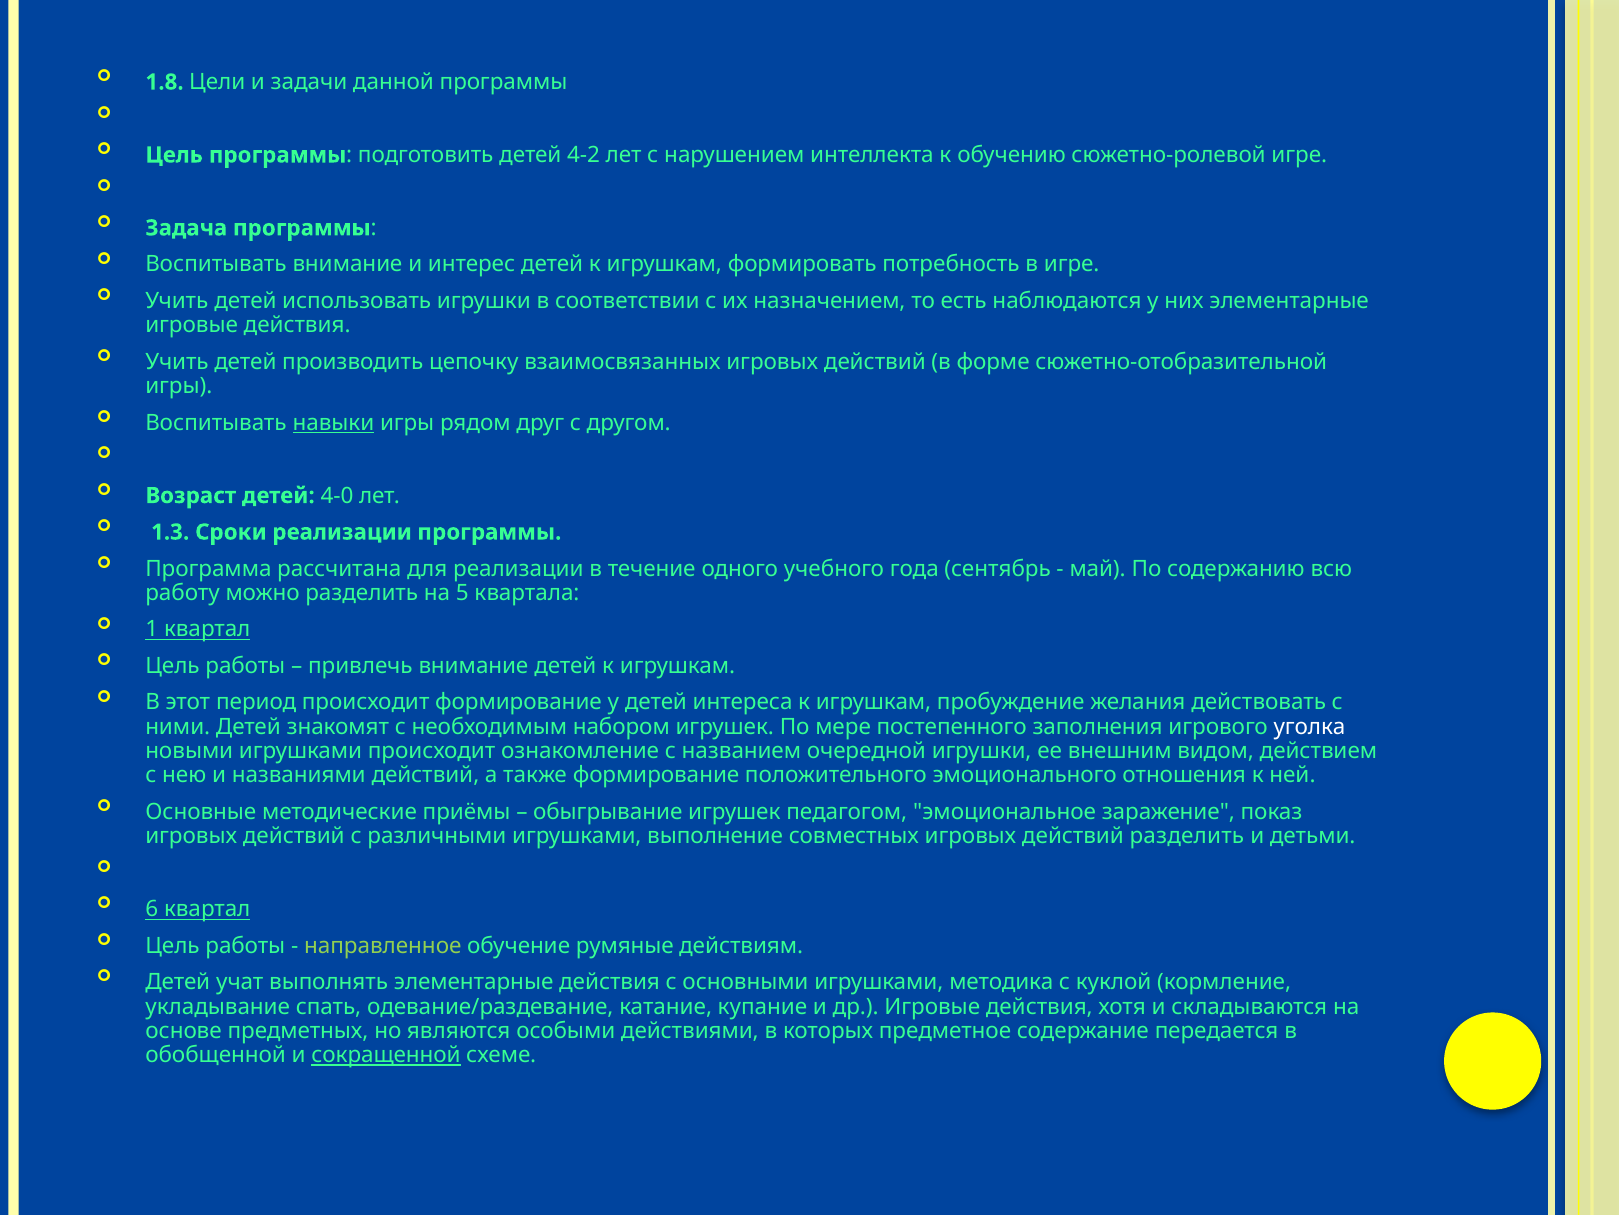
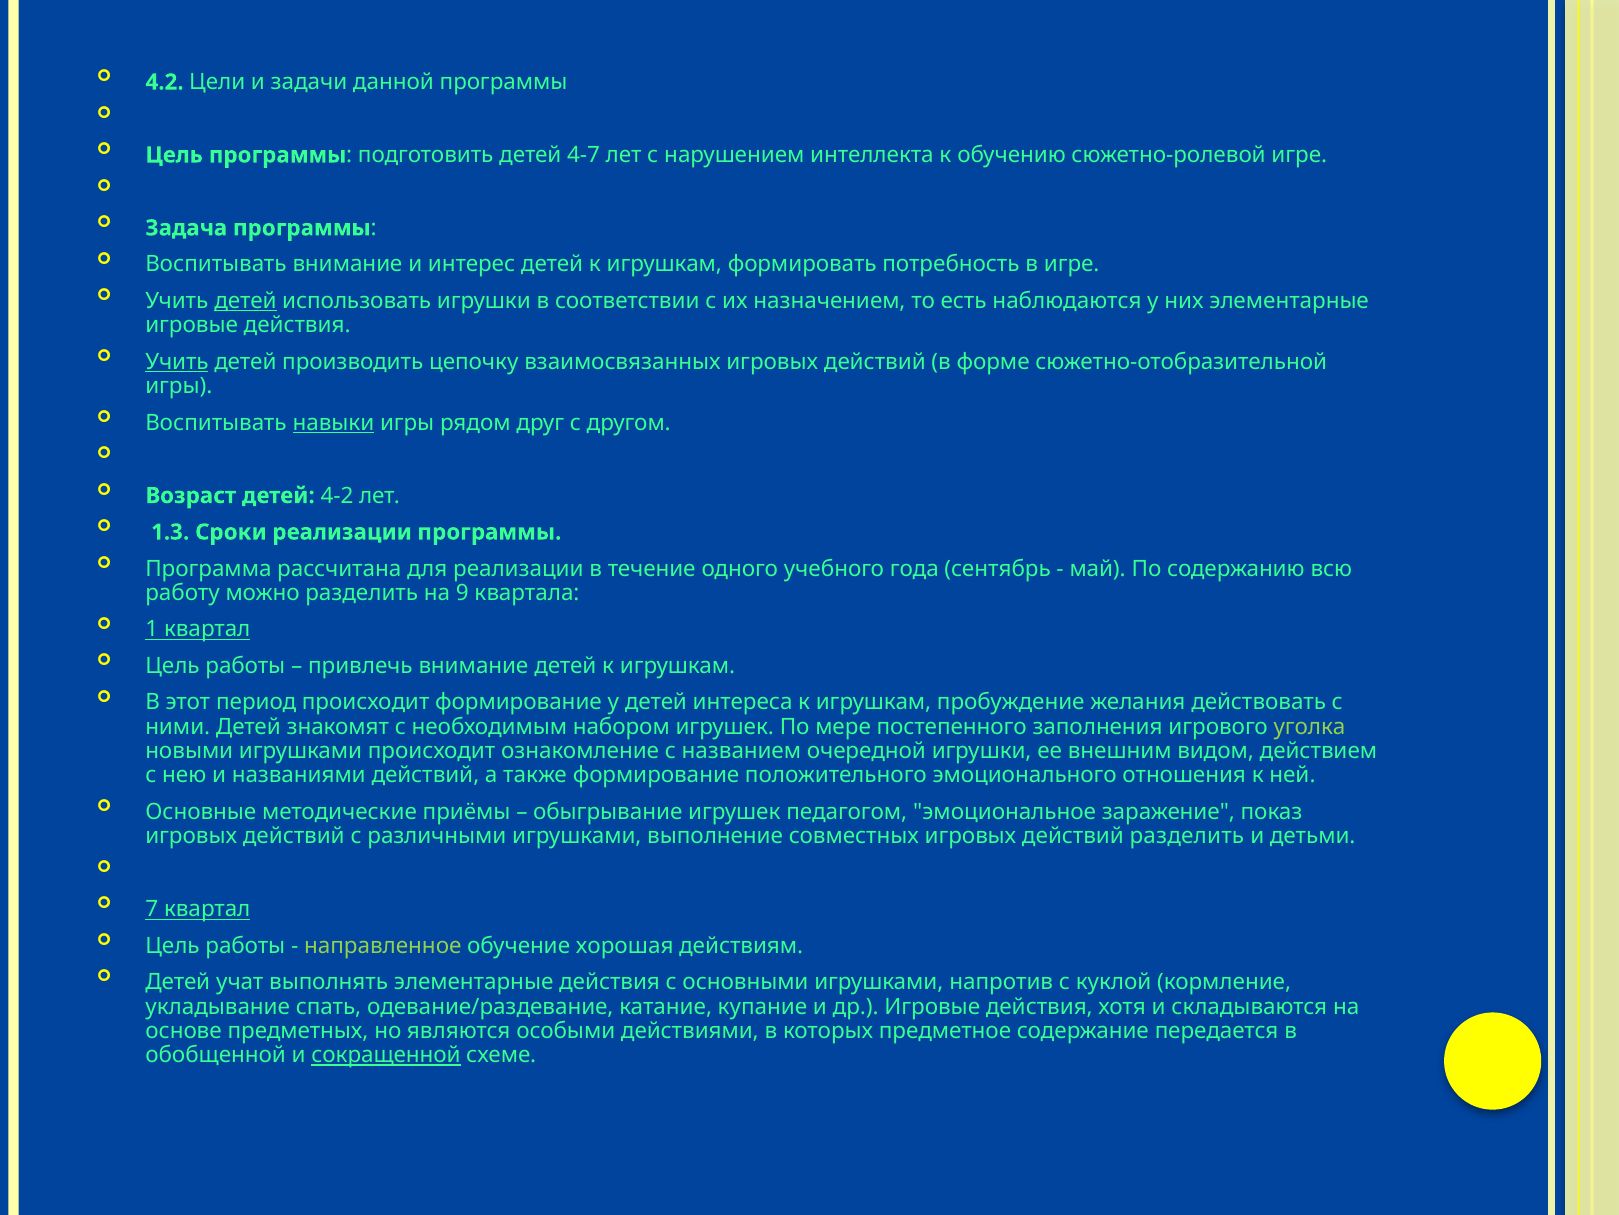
1.8: 1.8 -> 4.2 (165, 82)
4-2: 4-2 -> 4-7 (584, 155)
детей underline: none -> present (245, 301)
Учить underline: none -> present (177, 362)
4-0: 4-0 -> 4-2 (337, 495)
5: 5 -> 9 (462, 593)
уголка colour: white -> light green (1309, 726)
6: 6 -> 7 (152, 909)
румяные: румяные -> хорошая (625, 945)
методика: методика -> напротив (1001, 982)
